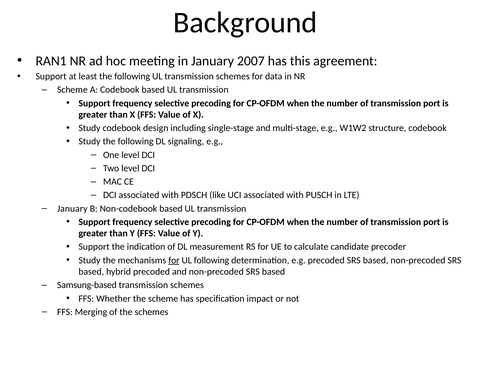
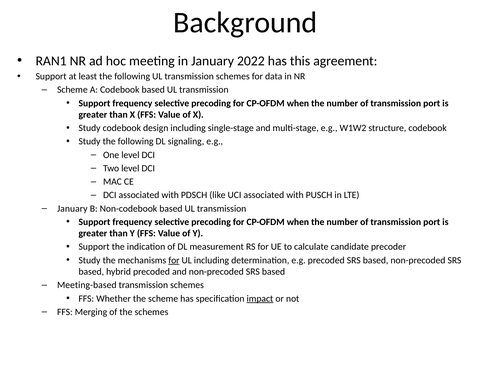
2007: 2007 -> 2022 (251, 61)
UL following: following -> including (211, 260)
Samsung-based: Samsung-based -> Meeting-based (87, 285)
impact underline: none -> present (260, 298)
